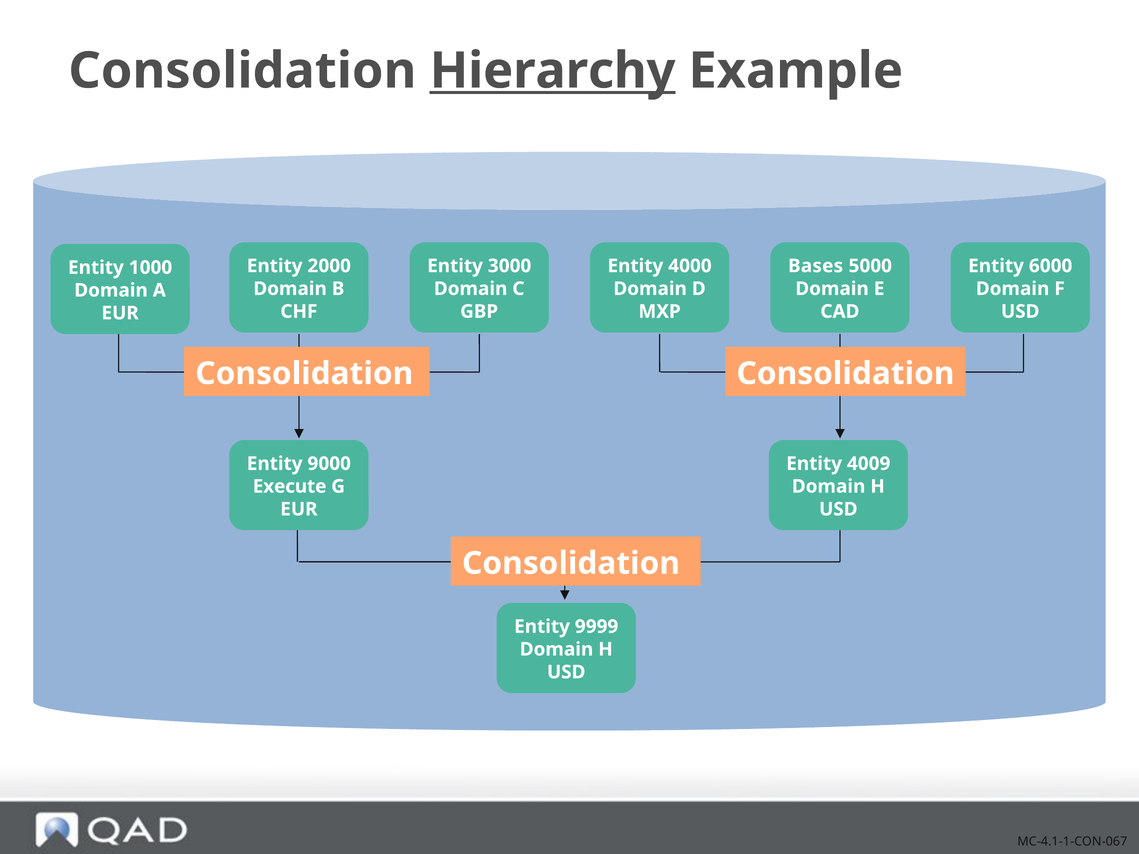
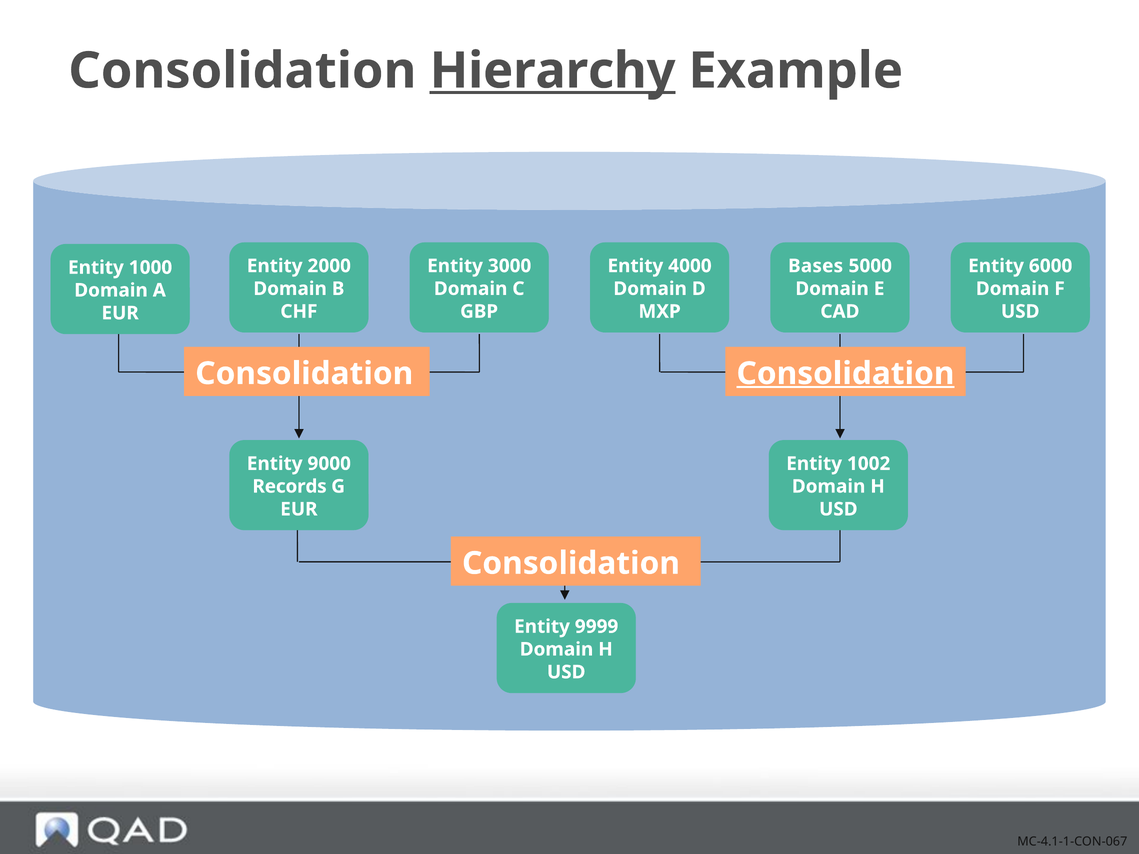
Consolidation underline: none -> present (845, 374)
4009: 4009 -> 1002 (869, 464)
Execute: Execute -> Records (290, 487)
